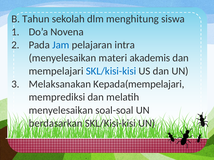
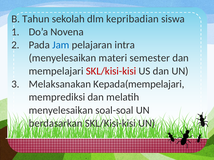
menghitung: menghitung -> kepribadian (132, 19)
akademis: akademis -> semester (150, 58)
SKL/kisi-kisi colour: blue -> red (111, 71)
